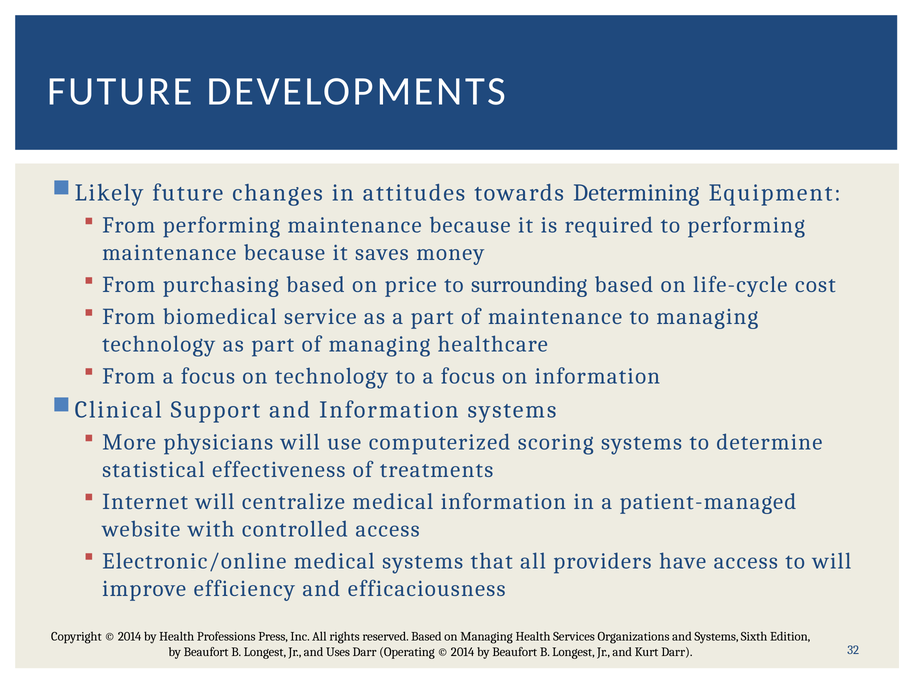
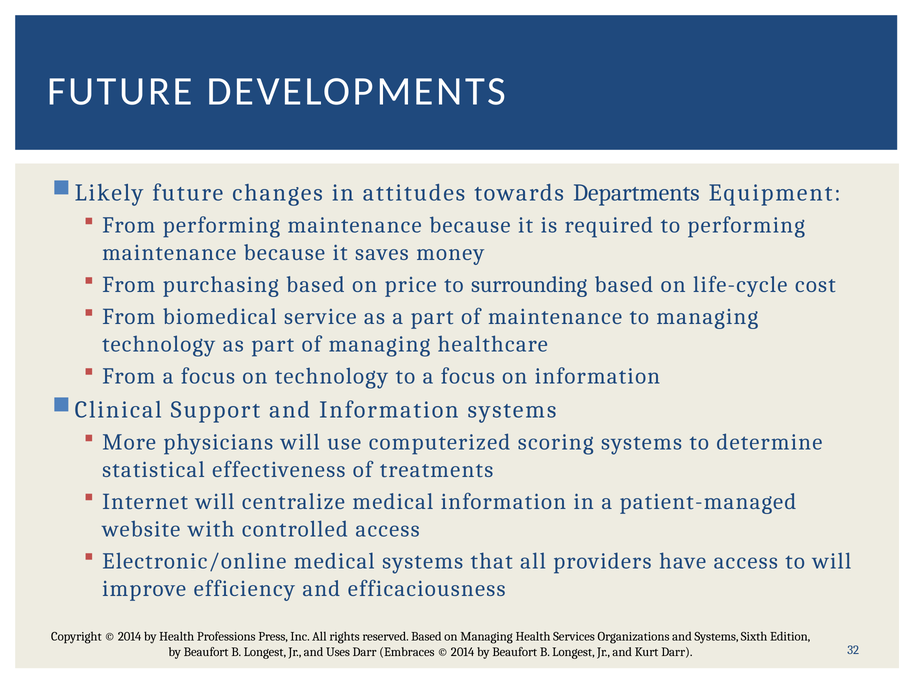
Determining: Determining -> Departments (636, 193)
Operating: Operating -> Embraces (407, 652)
